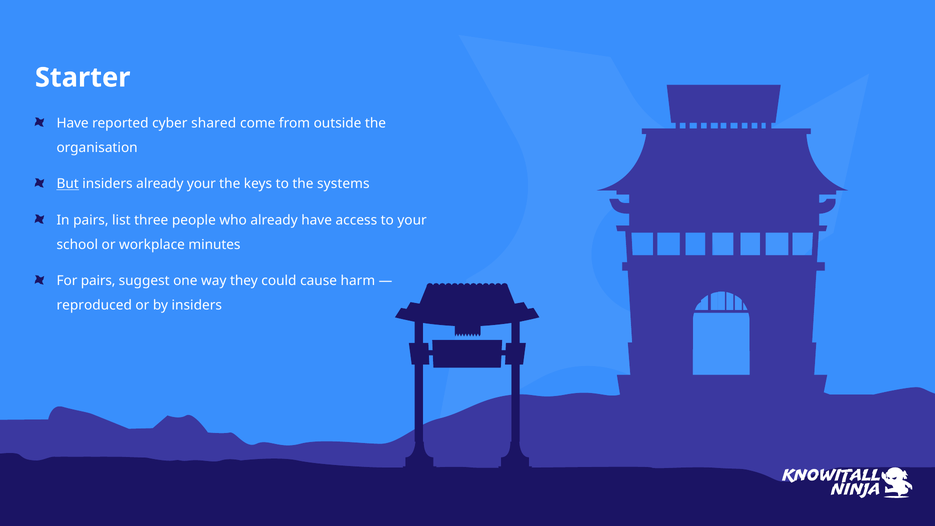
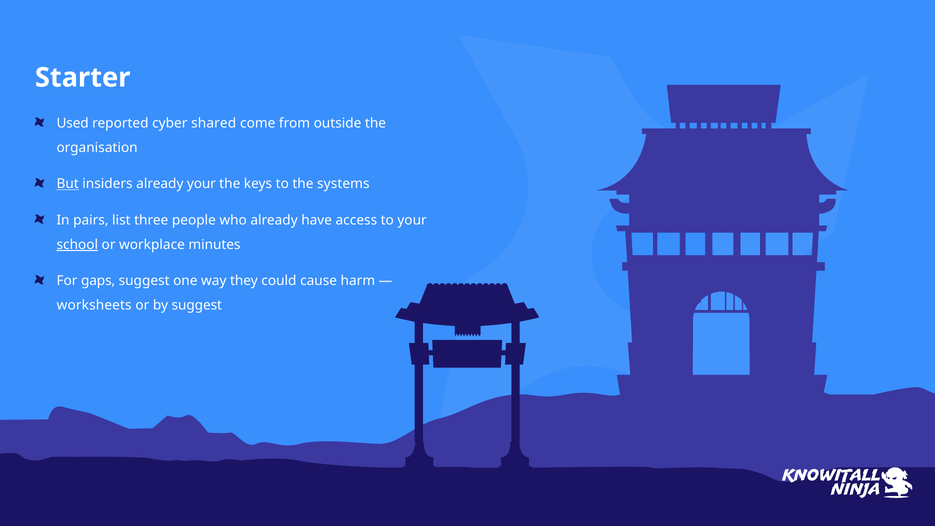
Have: Have -> Used (73, 123)
school underline: none -> present (77, 245)
For pairs: pairs -> gaps (98, 281)
reproduced: reproduced -> worksheets (94, 305)
by insiders: insiders -> suggest (197, 305)
